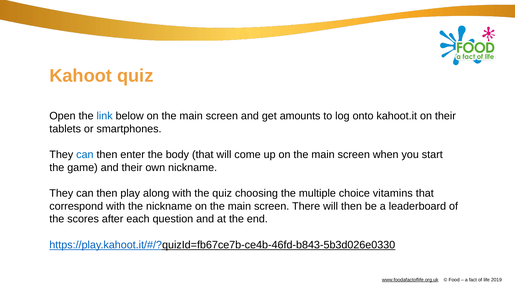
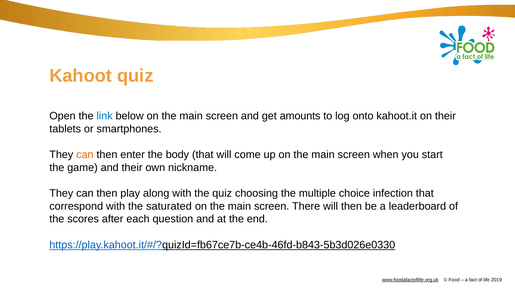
can colour: blue -> orange (85, 154)
vitamins: vitamins -> infection (393, 193)
the nickname: nickname -> saturated (169, 206)
